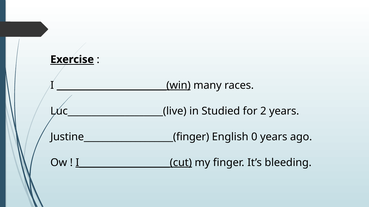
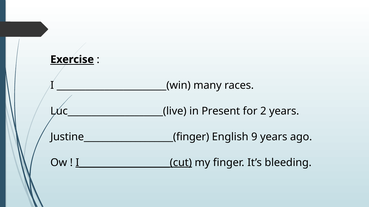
_______________________(win underline: present -> none (124, 85)
Studied: Studied -> Present (221, 111)
0: 0 -> 9 (254, 137)
